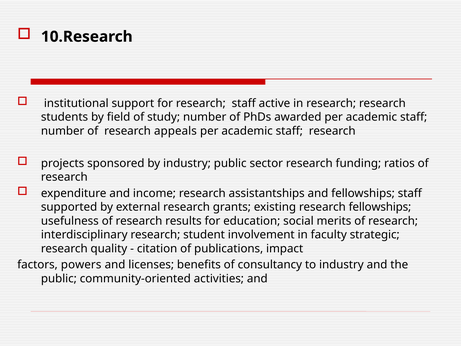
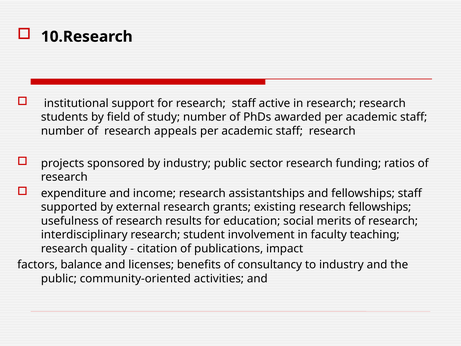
strategic: strategic -> teaching (375, 235)
powers: powers -> balance (81, 265)
